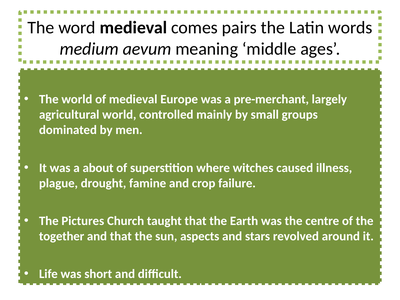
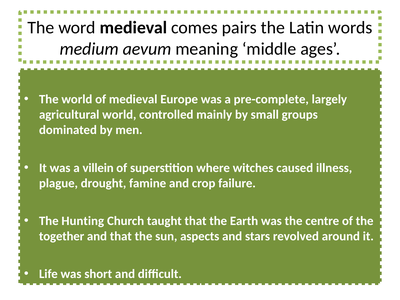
pre-merchant: pre-merchant -> pre-complete (271, 99)
about: about -> villein (98, 168)
Pictures: Pictures -> Hunting (83, 221)
